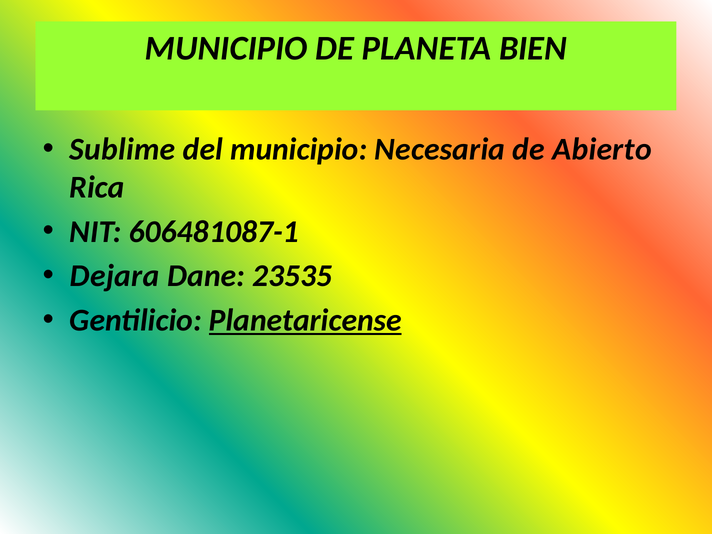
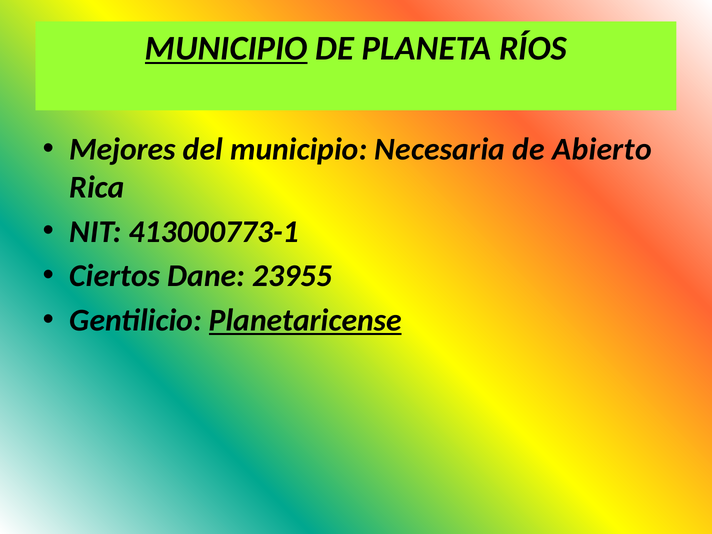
MUNICIPIO underline: none -> present (226, 48)
BIEN: BIEN -> RÍOS (533, 48)
Sublime: Sublime -> Mejores (123, 149)
606481087-1: 606481087-1 -> 413000773-1 (214, 232)
Dejara: Dejara -> Ciertos (115, 276)
23535: 23535 -> 23955 (292, 276)
